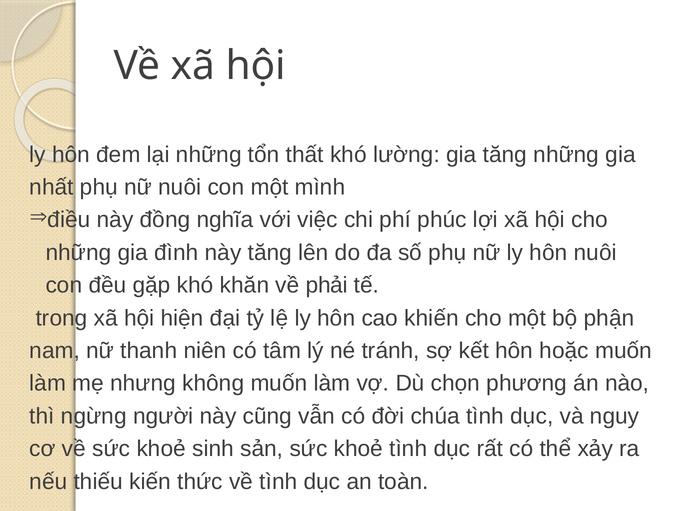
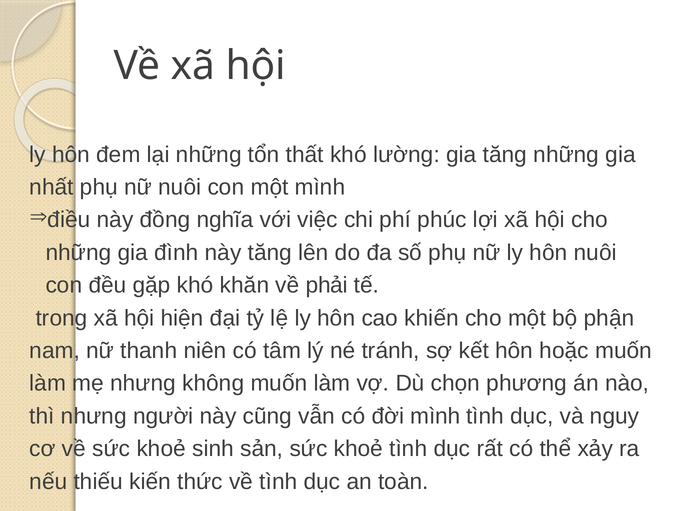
thì ngừng: ngừng -> nhưng (94, 417)
đời chúa: chúa -> mình (435, 417)
